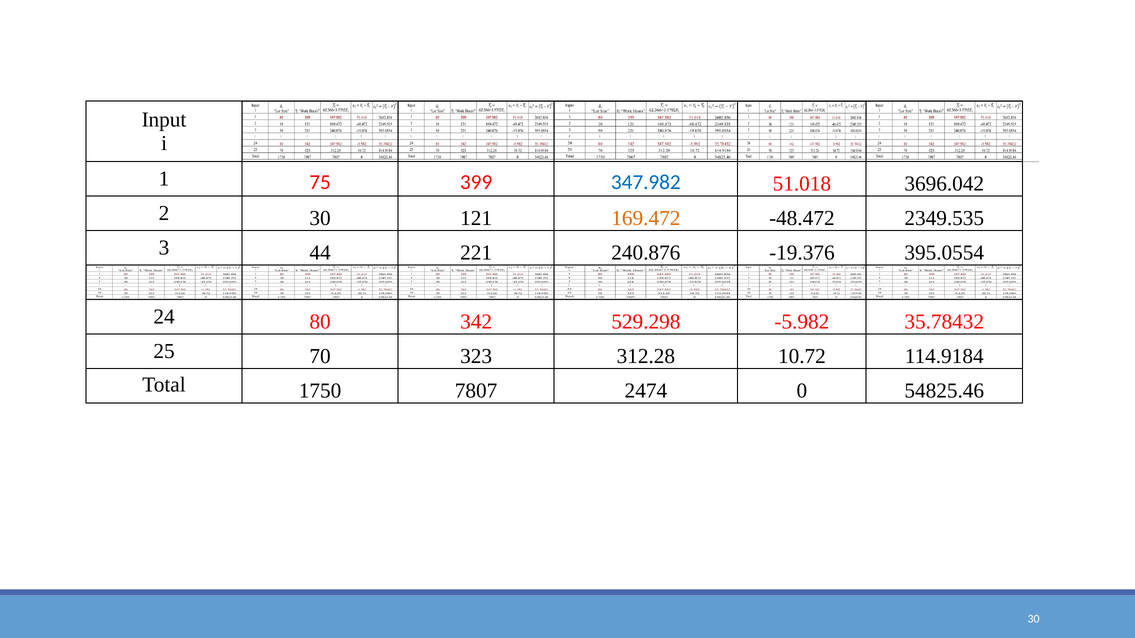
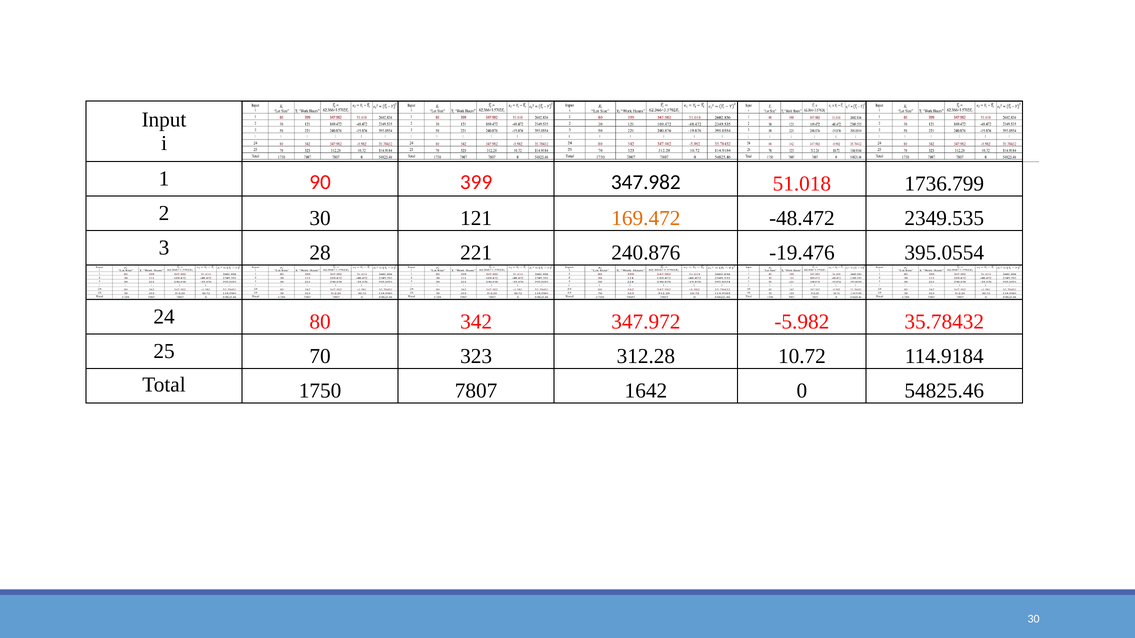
75: 75 -> 90 (320, 182)
347.982 colour: blue -> black (646, 182)
3696.042: 3696.042 -> 1736.799 (944, 184)
44: 44 -> 28 (320, 253)
-19.376: -19.376 -> -19.476 (802, 253)
529.298: 529.298 -> 347.972 (646, 322)
2474: 2474 -> 1642 (646, 391)
